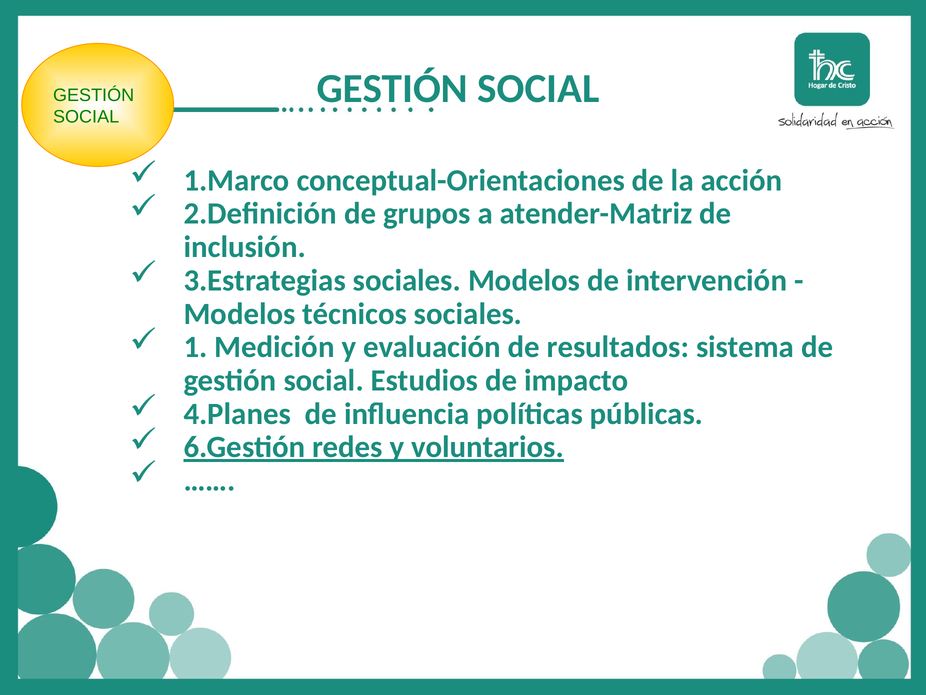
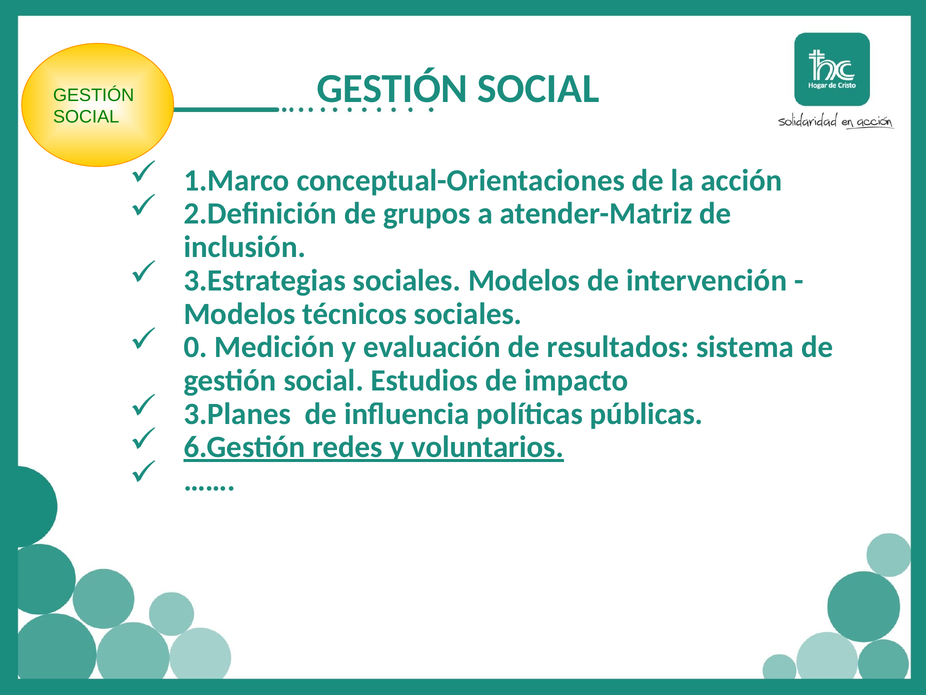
1: 1 -> 0 (195, 347)
4.Planes: 4.Planes -> 3.Planes (237, 414)
